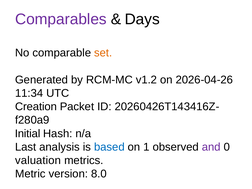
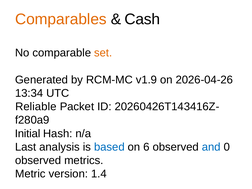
Comparables colour: purple -> orange (61, 19)
Days: Days -> Cash (142, 19)
v1.2: v1.2 -> v1.9 (146, 80)
11:34: 11:34 -> 13:34 (29, 93)
Creation: Creation -> Reliable (36, 107)
1: 1 -> 6 (146, 147)
and colour: purple -> blue (211, 147)
valuation: valuation -> observed (38, 160)
8.0: 8.0 -> 1.4 (99, 174)
